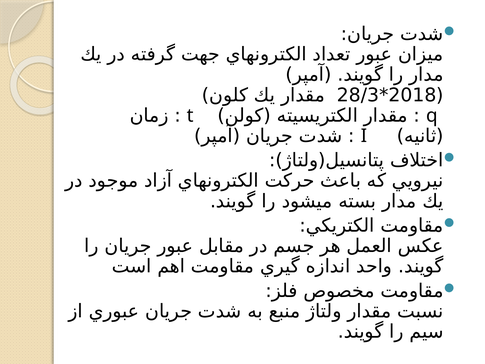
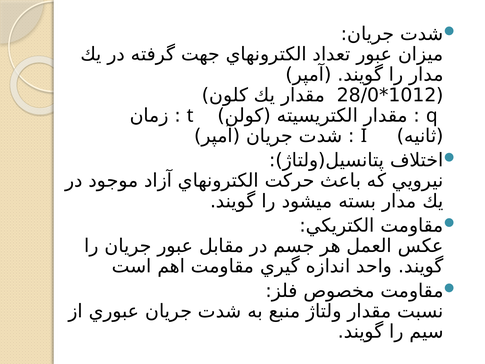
28/3: 28/3 -> 28/0 (358, 95)
2018: 2018 -> 1012 (412, 95)
